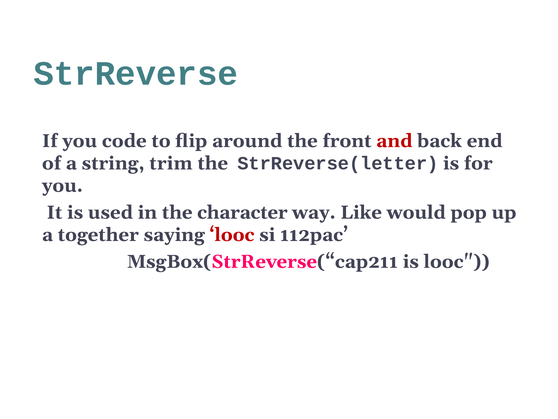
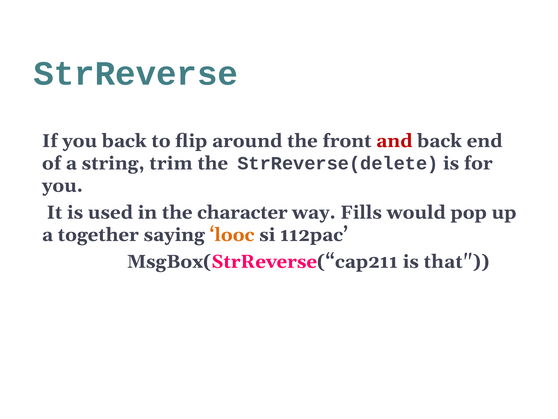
you code: code -> back (124, 141)
StrReverse(letter: StrReverse(letter -> StrReverse(delete (338, 163)
Like: Like -> Fills (361, 212)
looc colour: red -> orange (232, 235)
is looc: looc -> that (457, 261)
